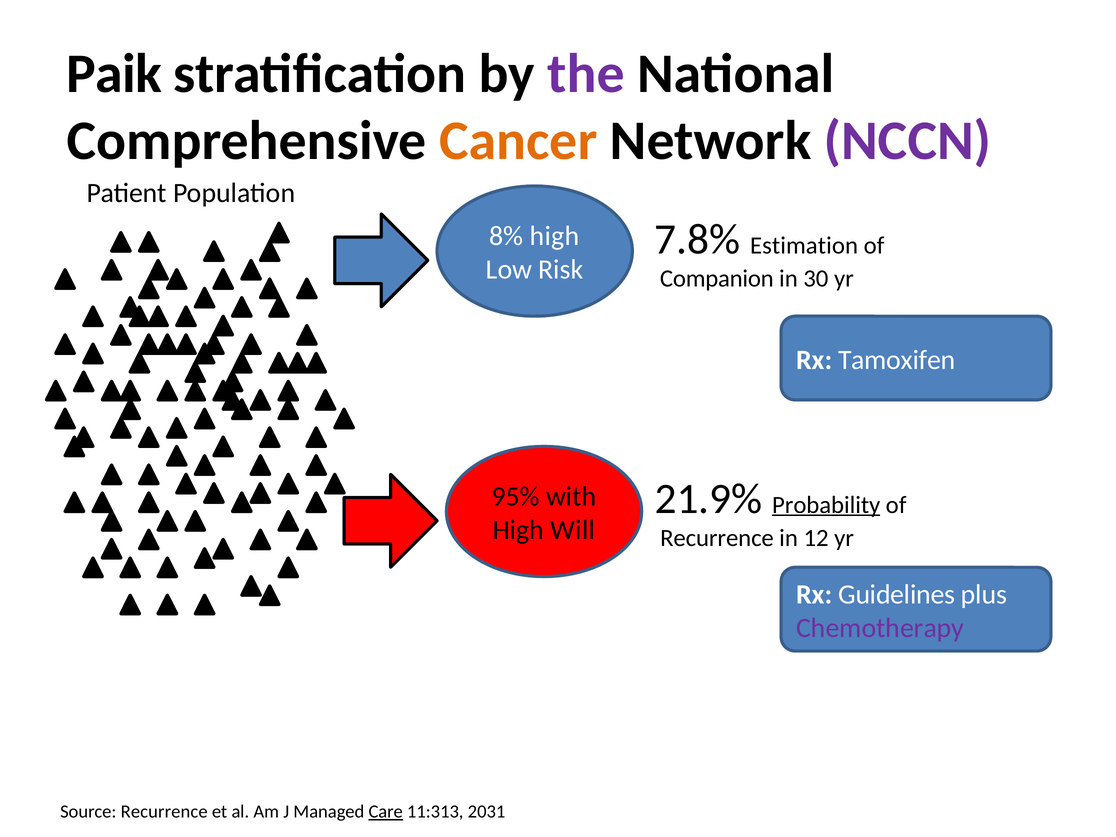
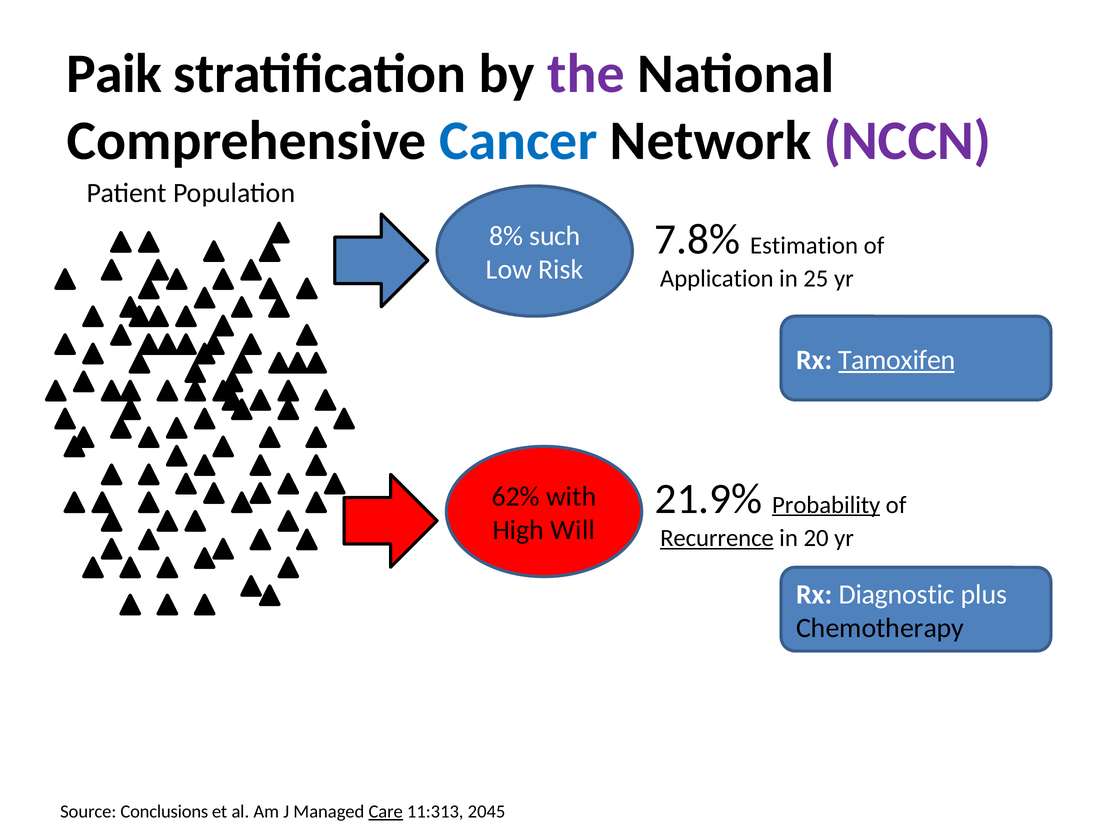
Cancer colour: orange -> blue (518, 141)
8% high: high -> such (555, 236)
Companion: Companion -> Application (717, 279)
30: 30 -> 25 (816, 279)
Tamoxifen underline: none -> present (897, 360)
95%: 95% -> 62% (516, 497)
Recurrence underline: none -> present (717, 538)
12: 12 -> 20 (816, 538)
Guidelines: Guidelines -> Diagnostic (897, 594)
Chemotherapy colour: purple -> black (880, 628)
Source Recurrence: Recurrence -> Conclusions (164, 812)
2031: 2031 -> 2045 (487, 812)
